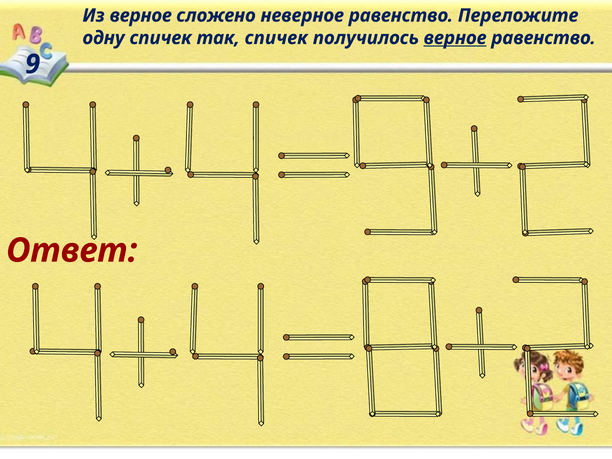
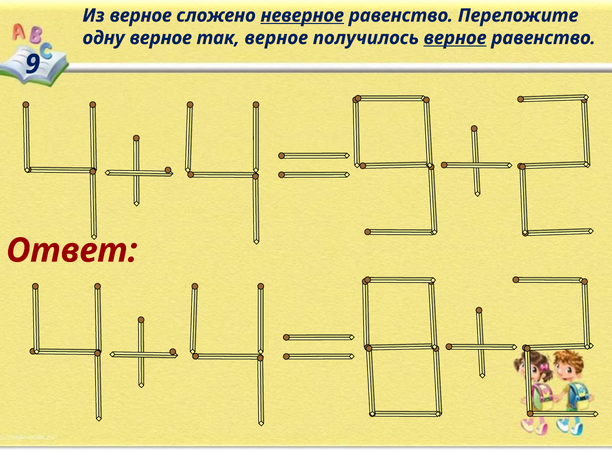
неверное underline: none -> present (302, 16)
одну спичек: спичек -> верное (161, 38)
так спичек: спичек -> верное (276, 38)
